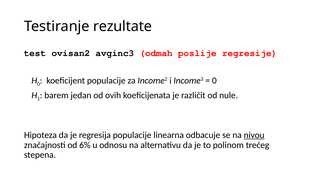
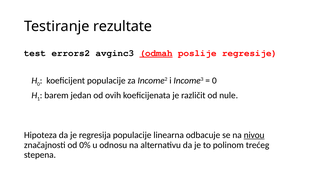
ovisan2: ovisan2 -> errors2 (71, 53)
odmah underline: none -> present (156, 53)
6%: 6% -> 0% (85, 145)
